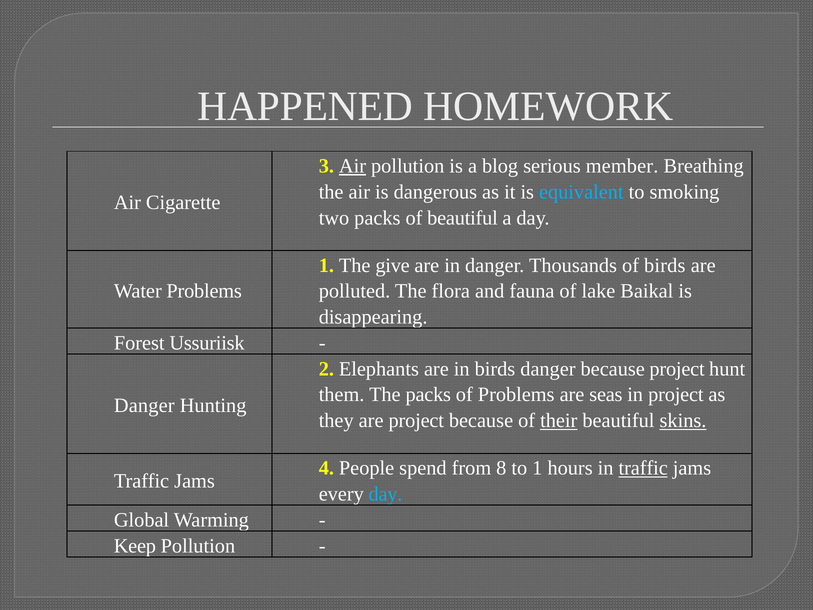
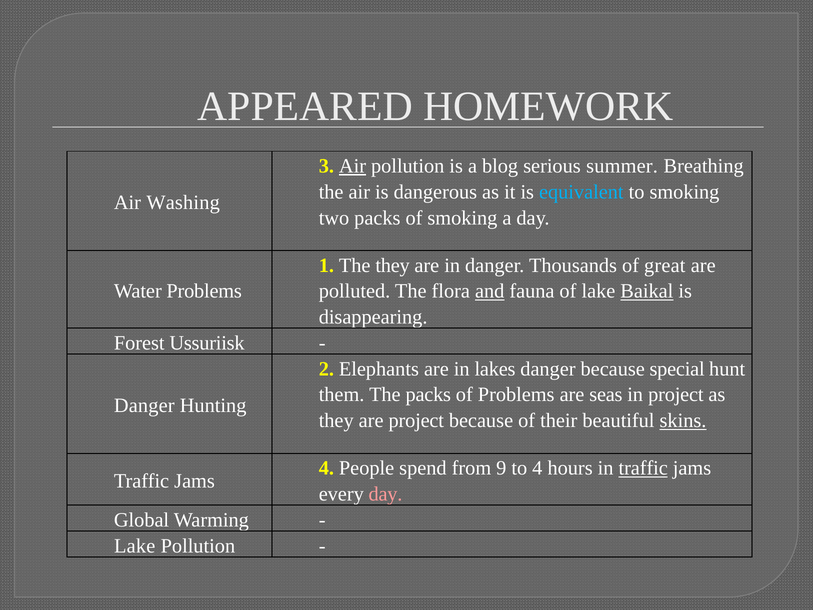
HAPPENED: HAPPENED -> APPEARED (305, 106)
member: member -> summer (622, 166)
Cigarette: Cigarette -> Washing (183, 203)
of beautiful: beautiful -> smoking (462, 218)
The give: give -> they (393, 265)
of birds: birds -> great (665, 265)
and underline: none -> present (490, 291)
Baikal underline: none -> present (647, 291)
in birds: birds -> lakes (495, 369)
because project: project -> special (677, 369)
their underline: present -> none (559, 420)
8: 8 -> 9 (501, 468)
to 1: 1 -> 4 (537, 468)
day colour: light blue -> pink (385, 494)
Keep: Keep -> Lake (135, 546)
